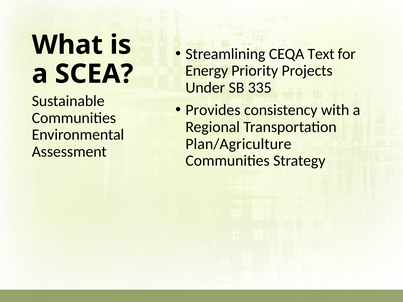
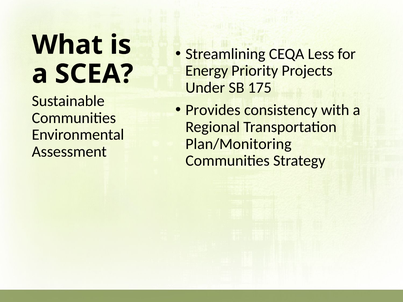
Text: Text -> Less (321, 54)
335: 335 -> 175 (260, 88)
Plan/Agriculture: Plan/Agriculture -> Plan/Monitoring (238, 144)
